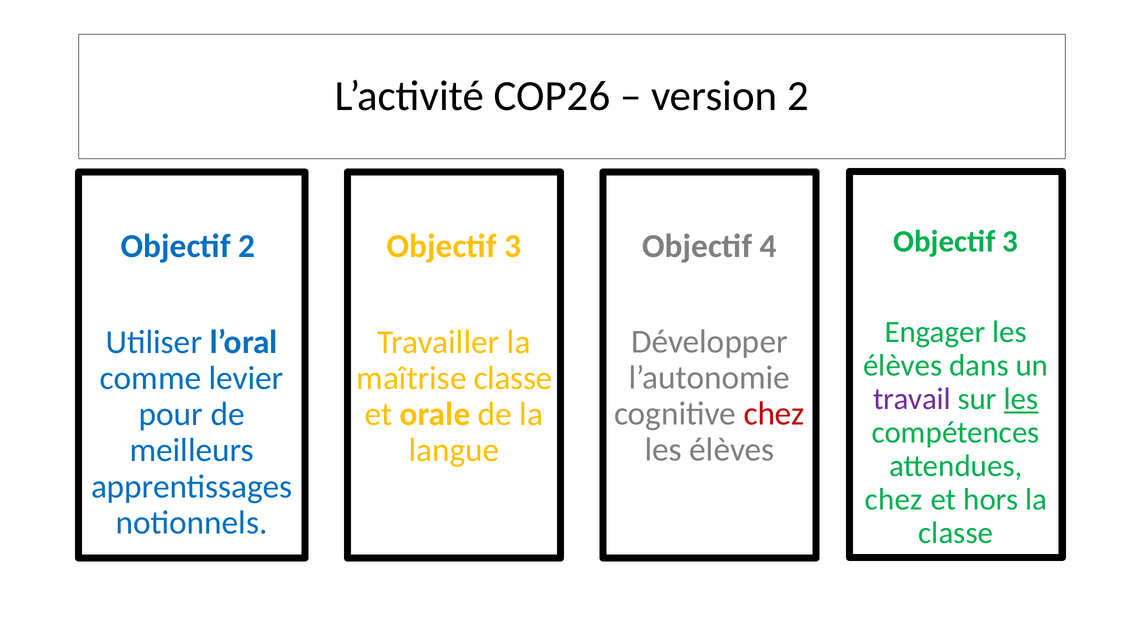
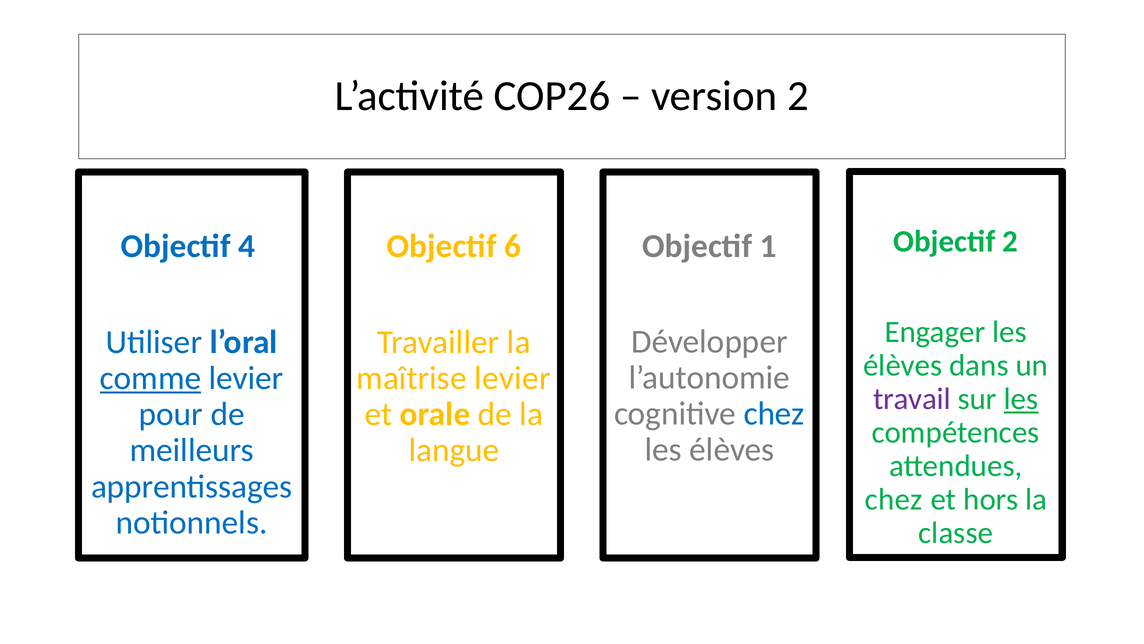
3: 3 -> 2 (1010, 241)
4: 4 -> 1 (768, 246)
Objectif 2: 2 -> 4 (246, 246)
3: 3 -> 6 (512, 246)
comme underline: none -> present (151, 378)
maîtrise classe: classe -> levier (513, 378)
chez colour: red -> blue (774, 414)
